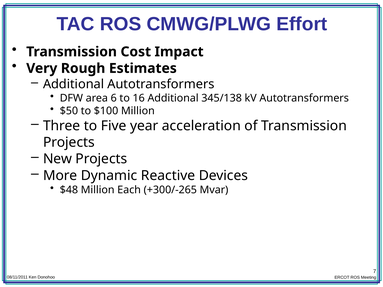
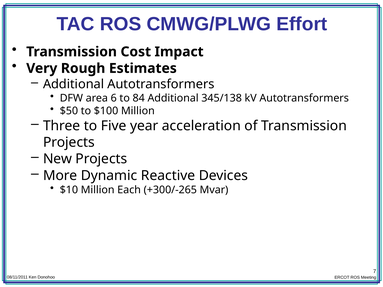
16: 16 -> 84 (139, 98)
$48: $48 -> $10 (69, 190)
